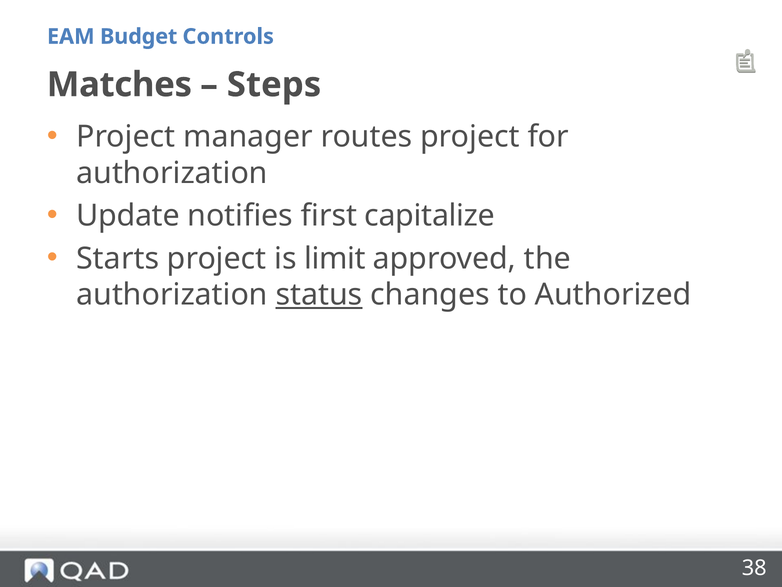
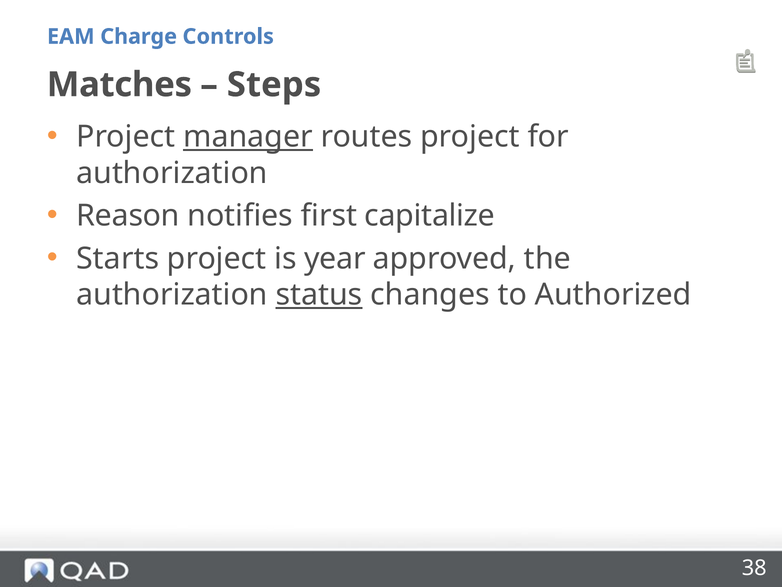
Budget: Budget -> Charge (139, 37)
manager underline: none -> present (248, 137)
Update: Update -> Reason (128, 216)
limit: limit -> year (335, 258)
